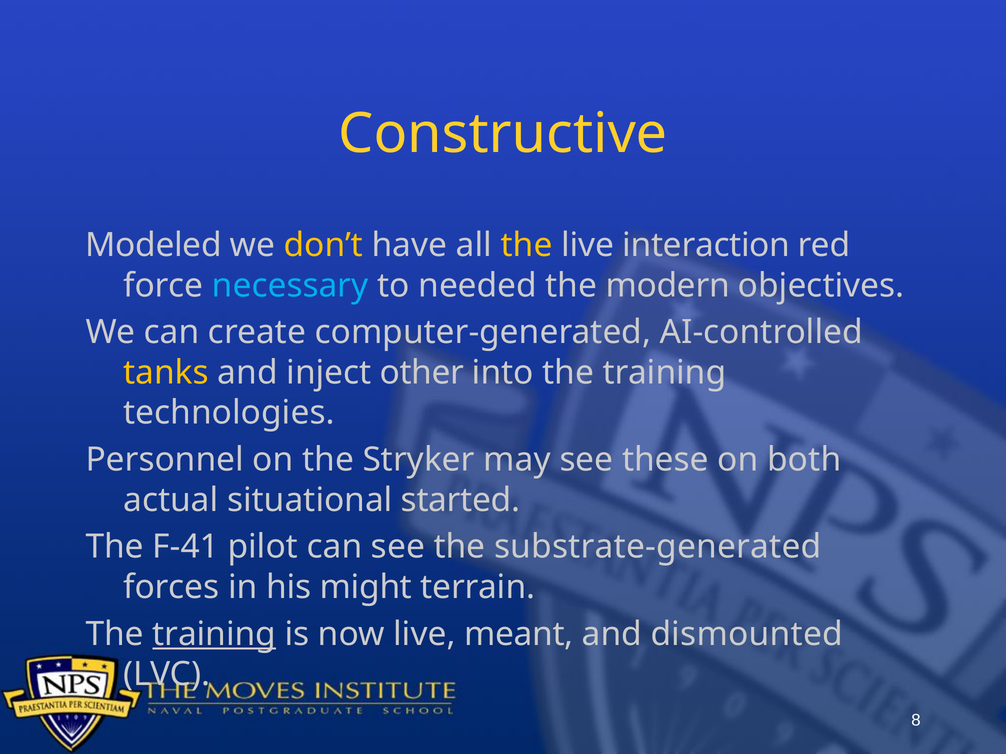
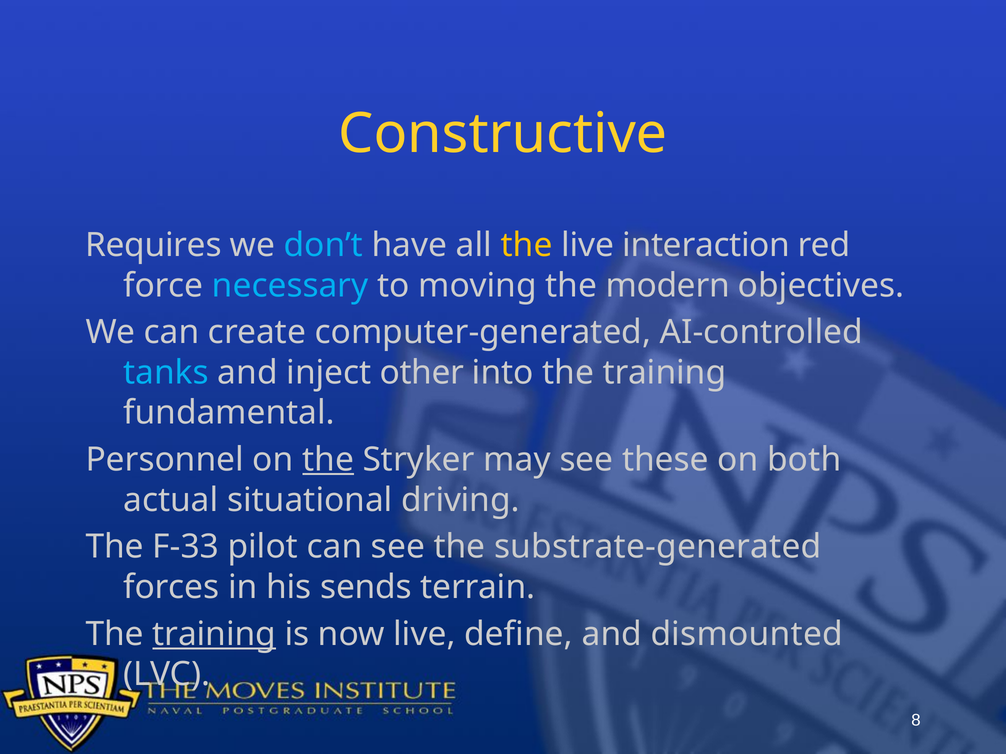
Modeled: Modeled -> Requires (153, 245)
don’t colour: yellow -> light blue (323, 245)
needed: needed -> moving (478, 286)
tanks colour: yellow -> light blue (166, 373)
technologies: technologies -> fundamental (229, 413)
the underline: none -> present (328, 460)
started: started -> driving (460, 500)
F-41: F-41 -> F-33 (186, 547)
might: might -> sends (366, 587)
meant: meant -> define (519, 634)
